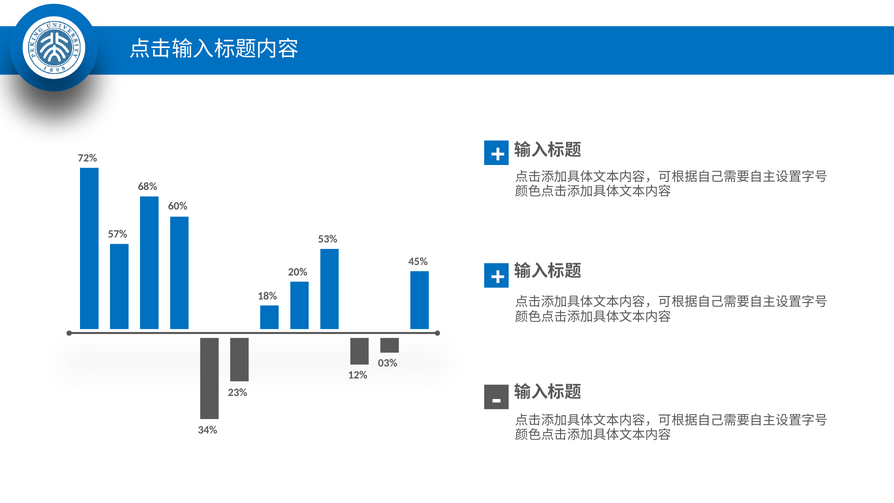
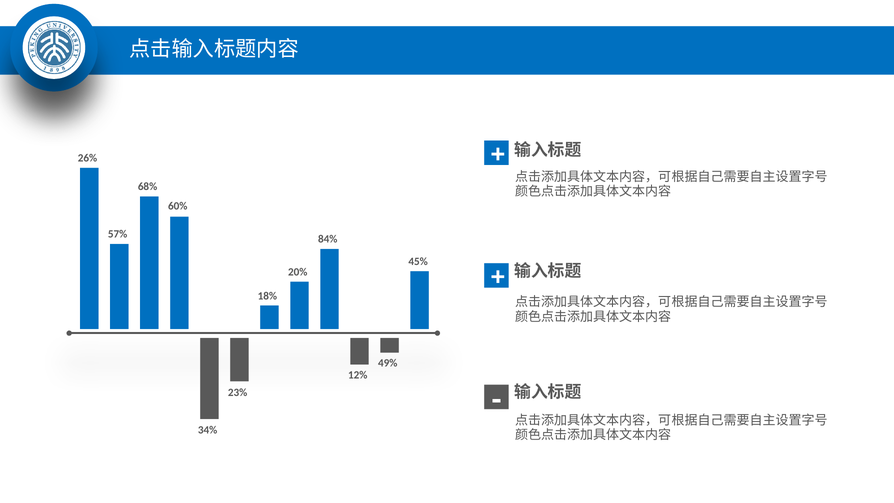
72%: 72% -> 26% (88, 158)
53%: 53% -> 84% (328, 239)
03%: 03% -> 49% (388, 363)
